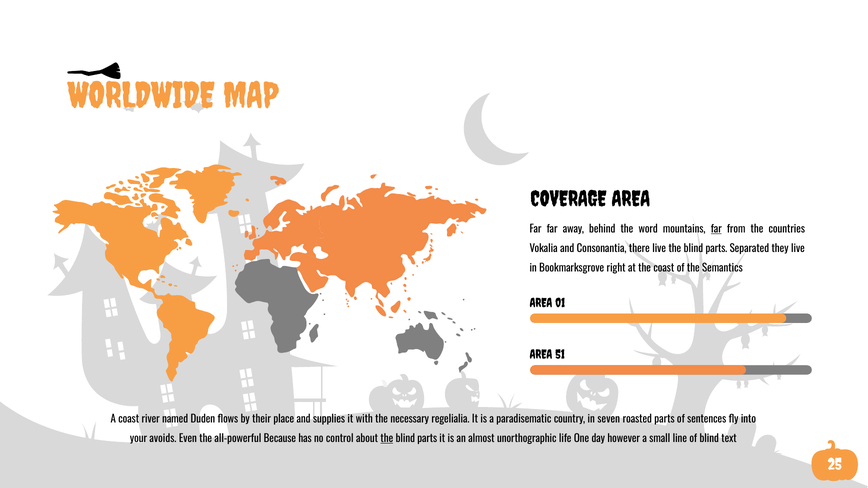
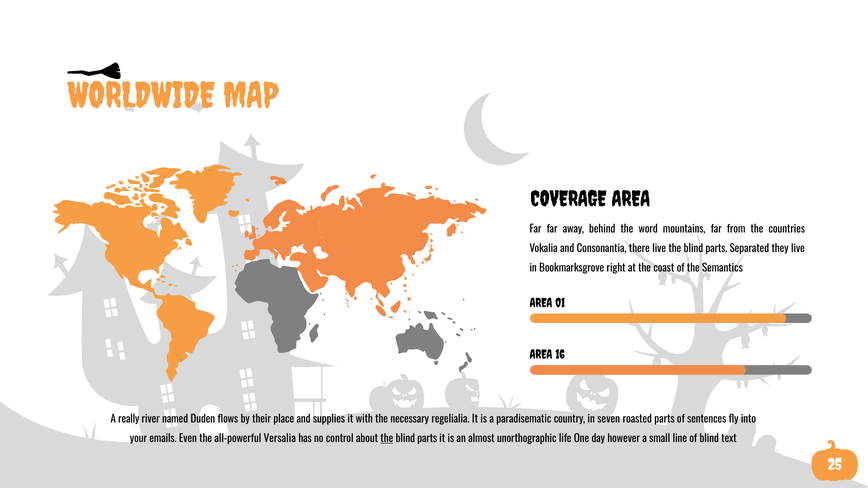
far underline: present -> none (716, 229)
51: 51 -> 16 (560, 355)
A coast: coast -> really (129, 419)
avoids: avoids -> emails (163, 439)
Because: Because -> Versalia (280, 439)
